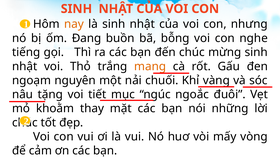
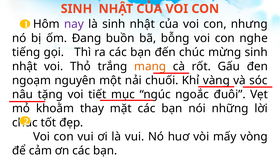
nay colour: orange -> purple (74, 24)
